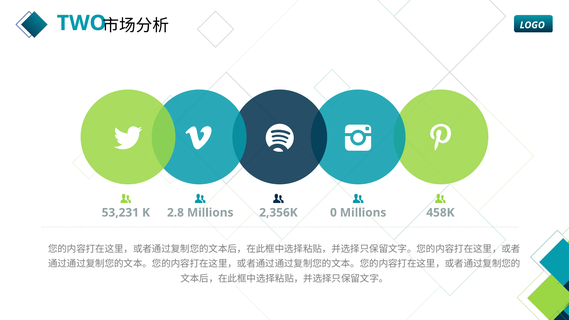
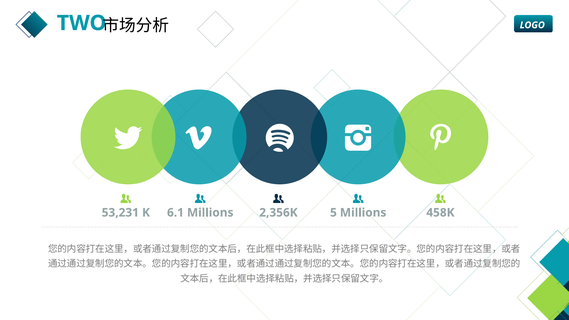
2.8: 2.8 -> 6.1 (175, 213)
0: 0 -> 5 (333, 213)
